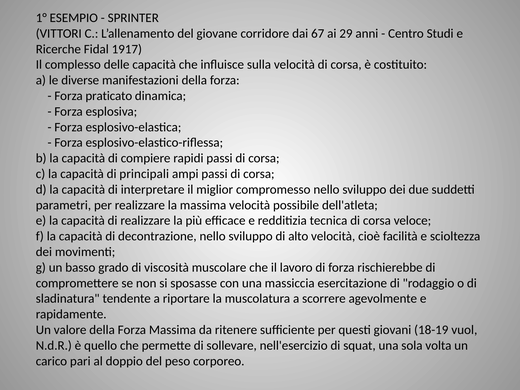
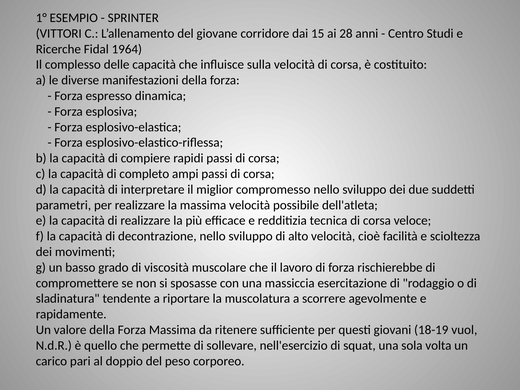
67: 67 -> 15 (318, 33)
29: 29 -> 28 (346, 33)
1917: 1917 -> 1964 (127, 49)
praticato: praticato -> espresso (109, 96)
principali: principali -> completo (144, 174)
